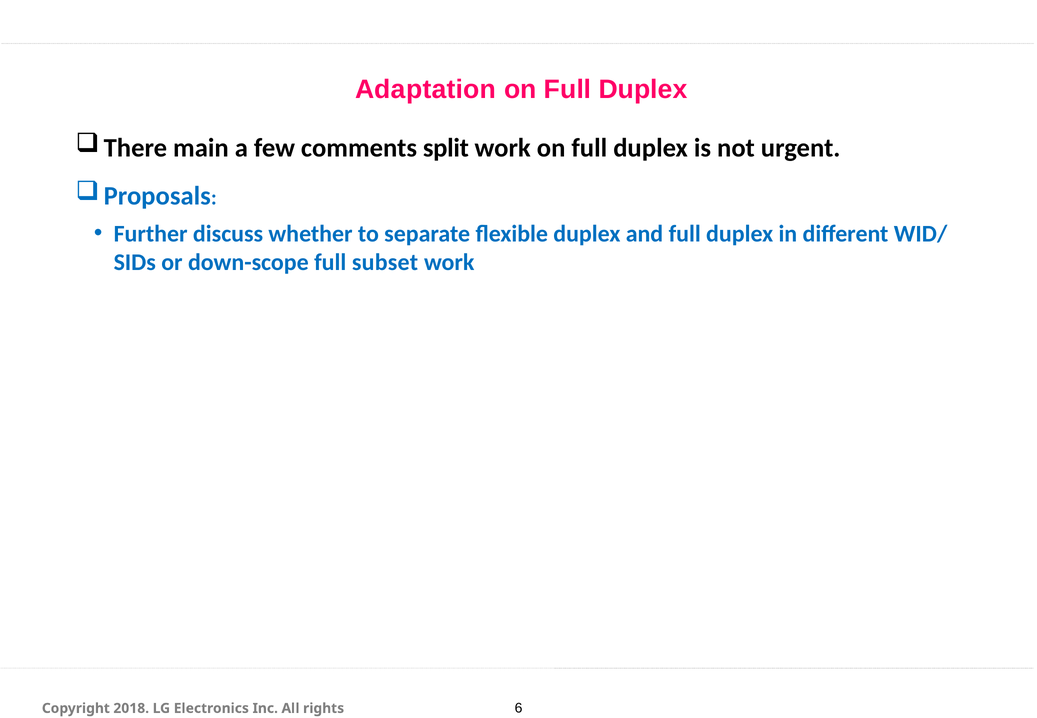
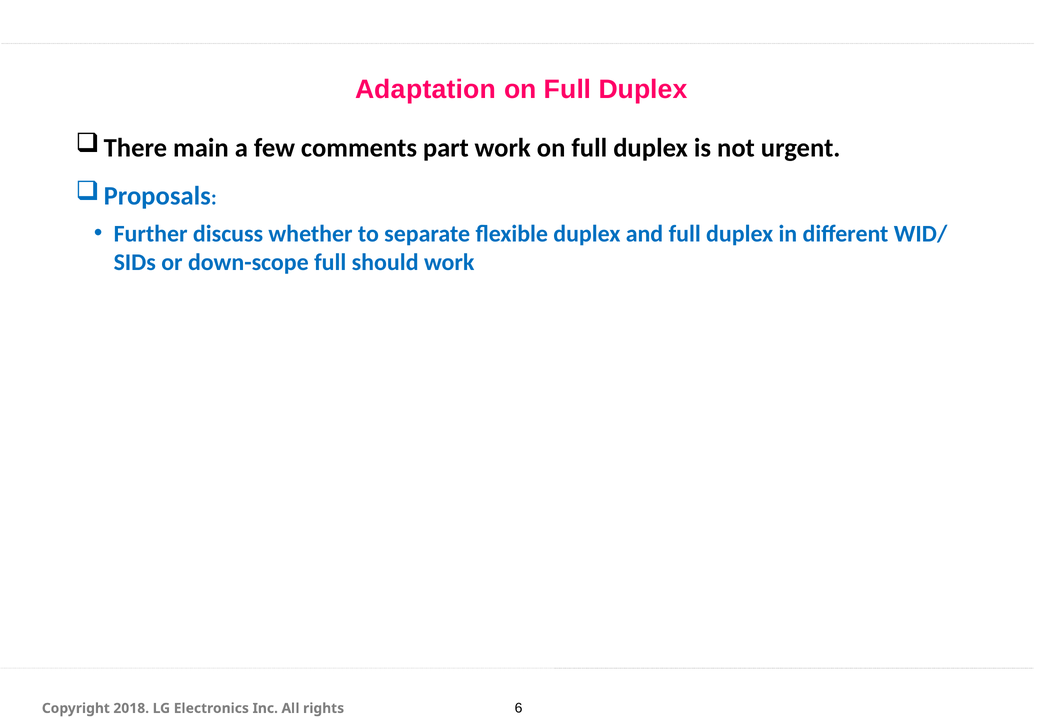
split: split -> part (446, 148)
subset: subset -> should (385, 263)
